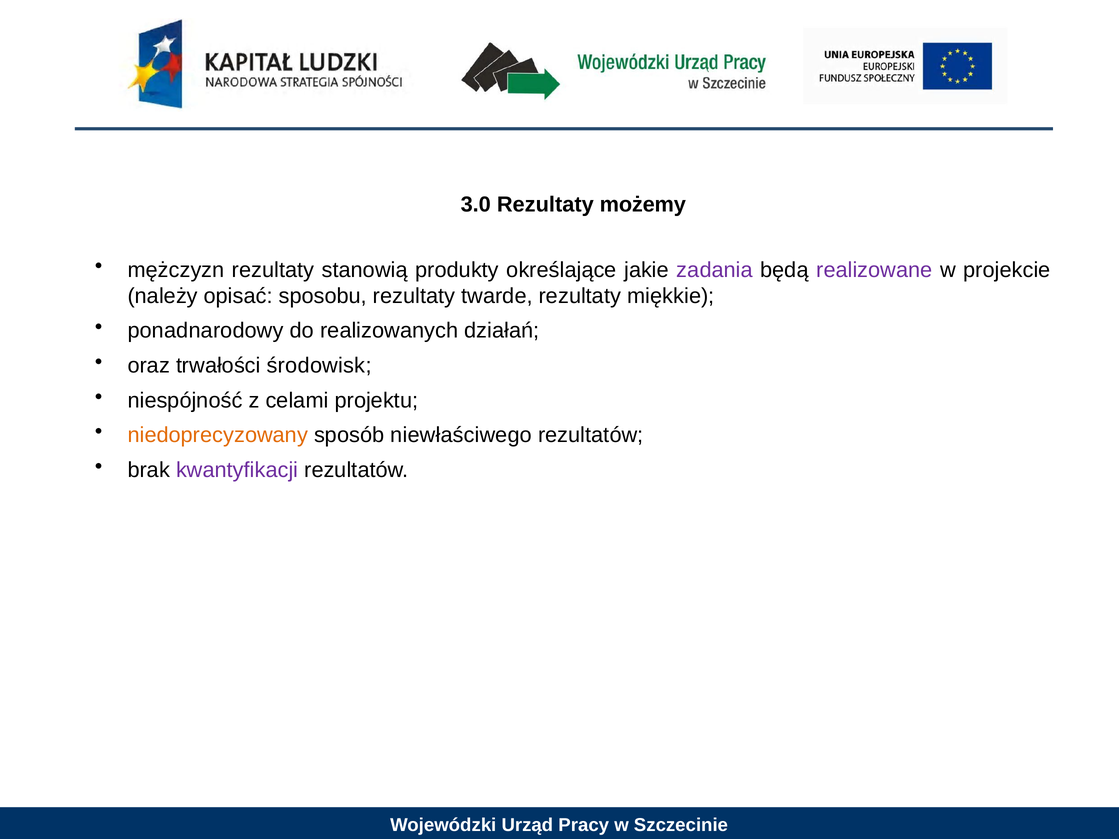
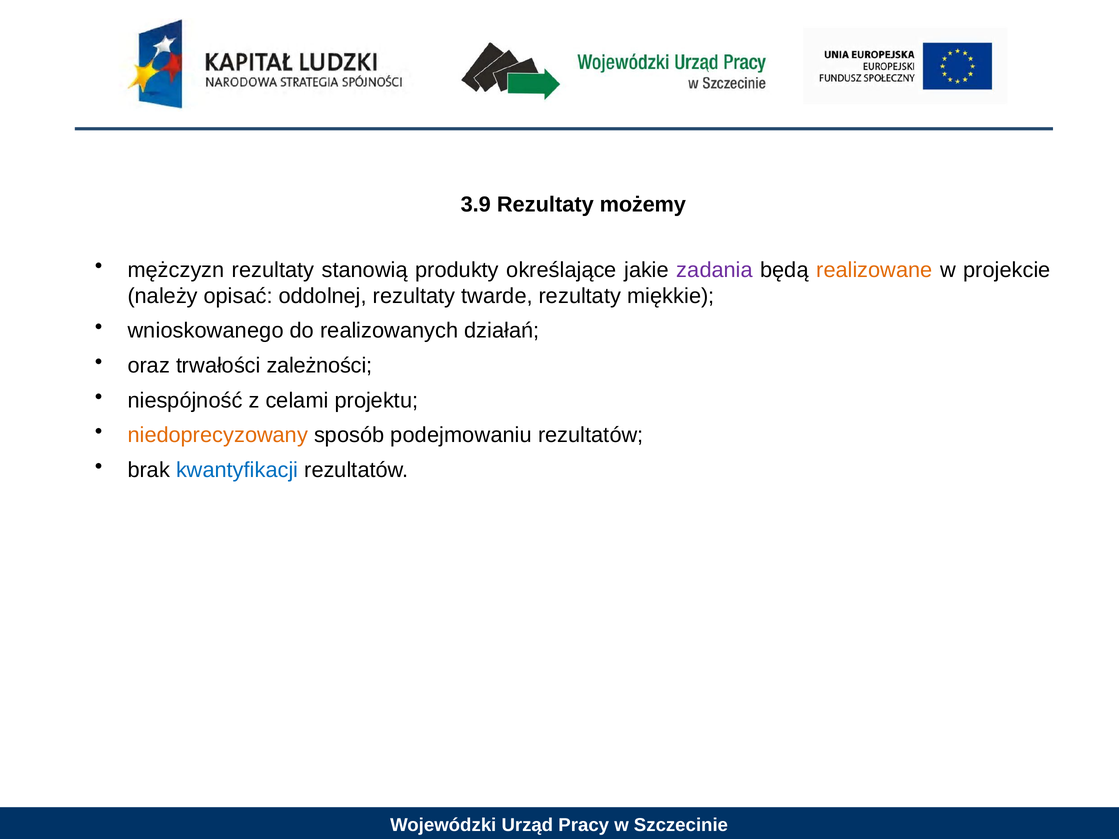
3.0: 3.0 -> 3.9 (476, 205)
realizowane colour: purple -> orange (874, 270)
sposobu: sposobu -> oddolnej (323, 296)
ponadnarodowy: ponadnarodowy -> wnioskowanego (206, 331)
środowisk: środowisk -> zależności (319, 366)
niewłaściwego: niewłaściwego -> podejmowaniu (461, 435)
kwantyfikacji colour: purple -> blue (237, 470)
